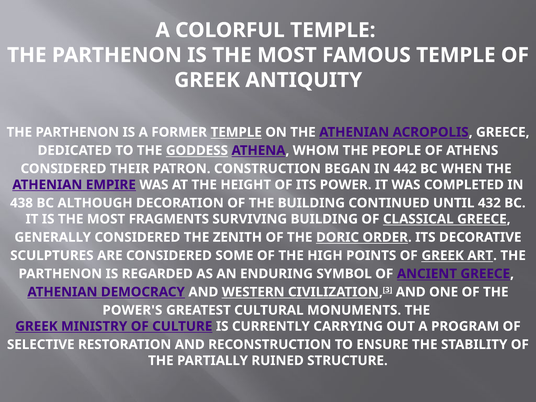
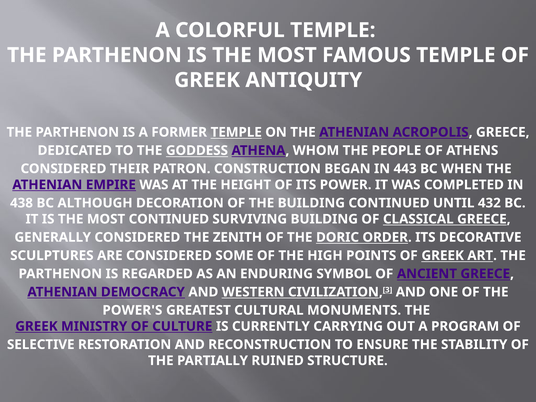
442: 442 -> 443 (405, 169)
MOST FRAGMENTS: FRAGMENTS -> CONTINUED (169, 219)
